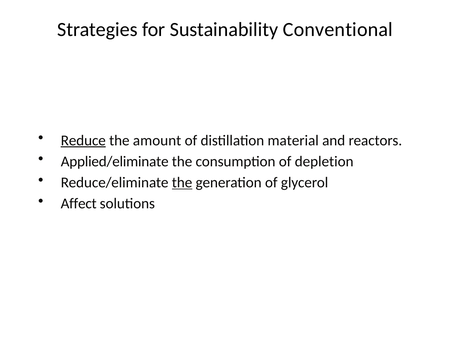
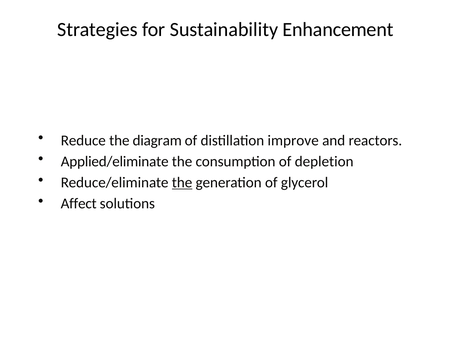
Conventional: Conventional -> Enhancement (338, 30)
Reduce underline: present -> none (83, 140)
amount: amount -> diagram (157, 140)
material: material -> improve (293, 140)
